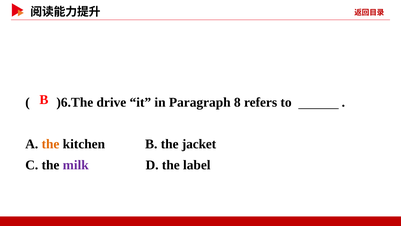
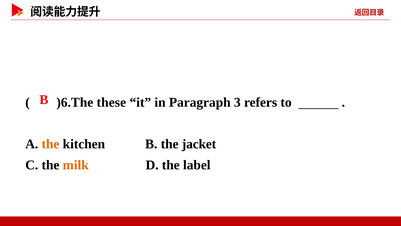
drive: drive -> these (111, 102)
8: 8 -> 3 (237, 102)
milk colour: purple -> orange (76, 165)
